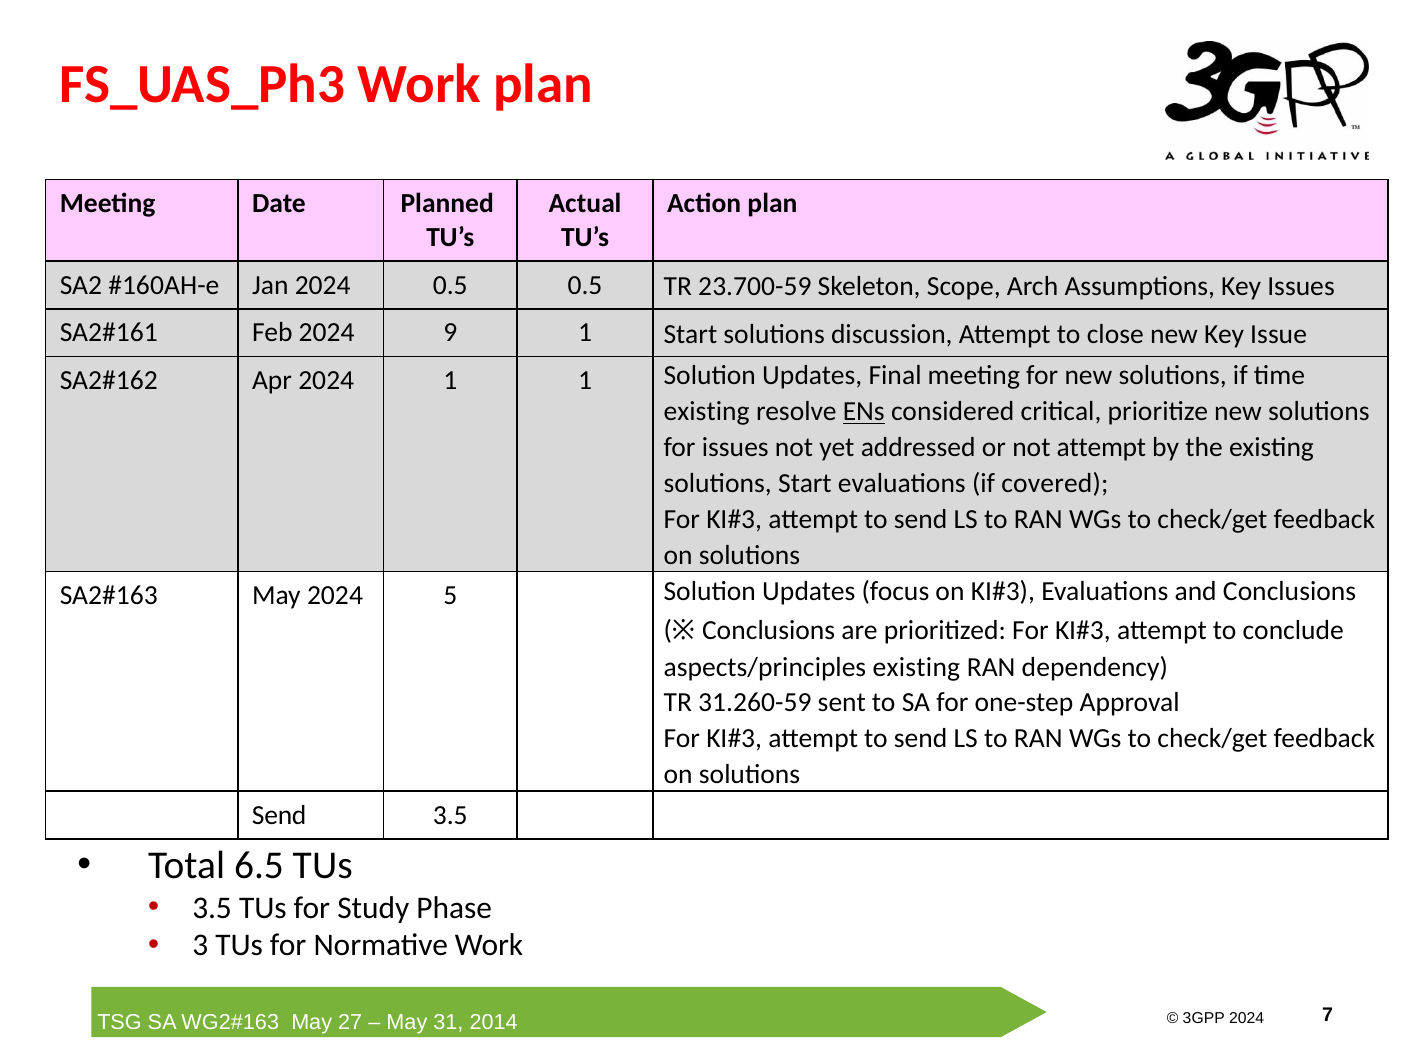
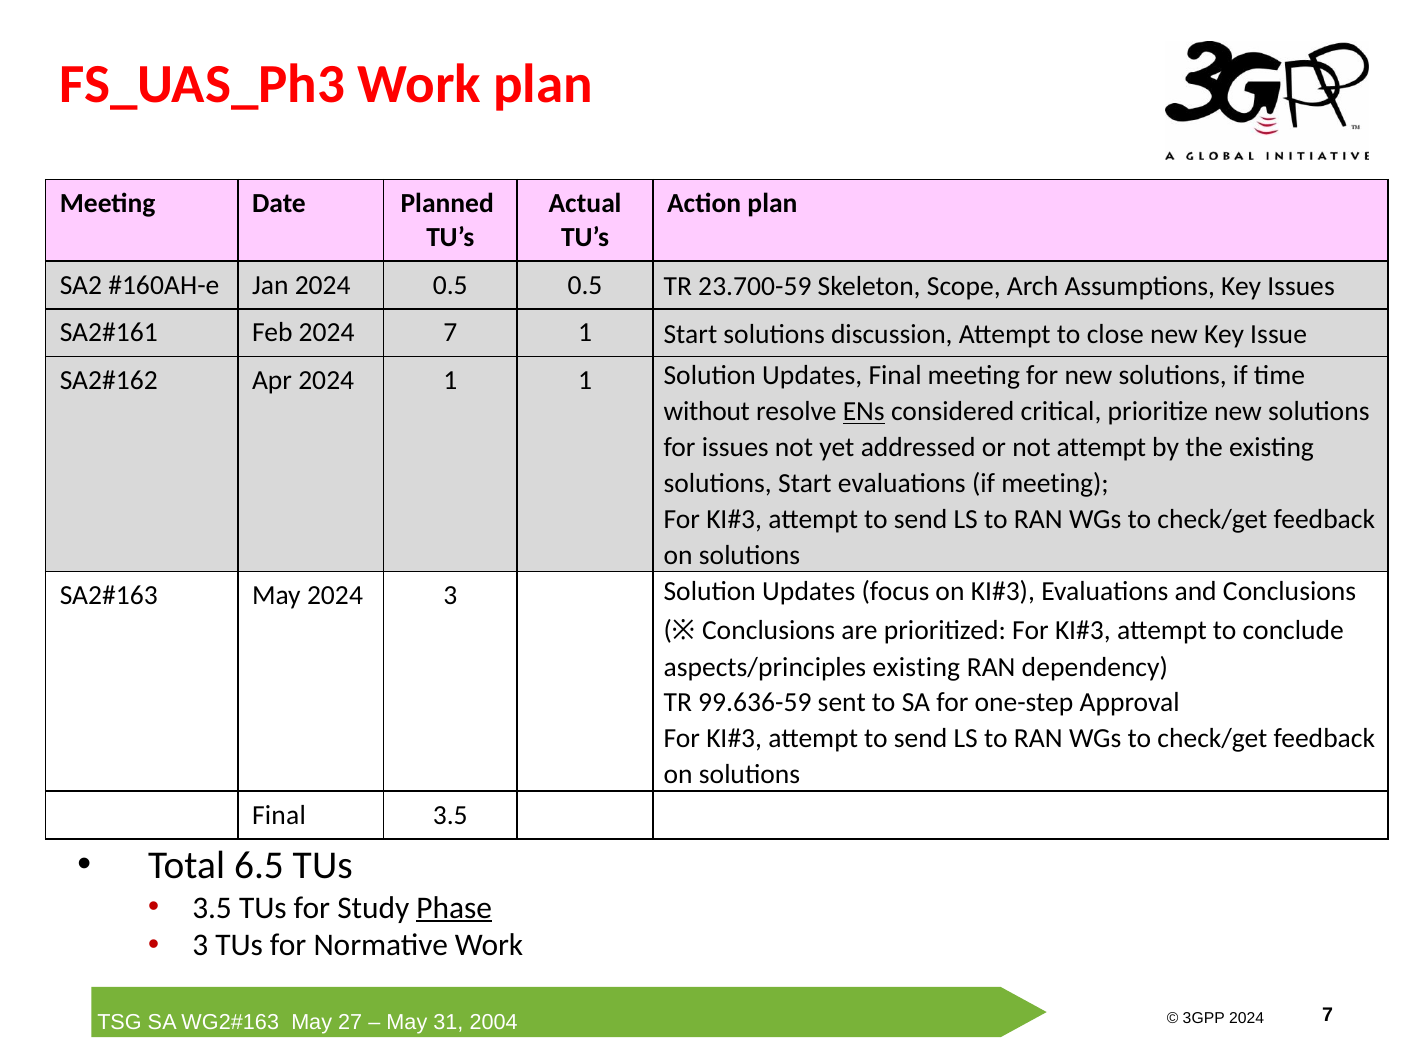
2024 9: 9 -> 7 (450, 333)
existing: existing -> without (707, 412)
if covered: covered -> meeting (1055, 483)
2024 5: 5 -> 3 (450, 596)
31.260-59: 31.260-59 -> 99.636-59 (755, 703)
Send: Send -> Final (279, 815)
Phase underline: none -> present (454, 908)
2014: 2014 -> 2004 (494, 1022)
